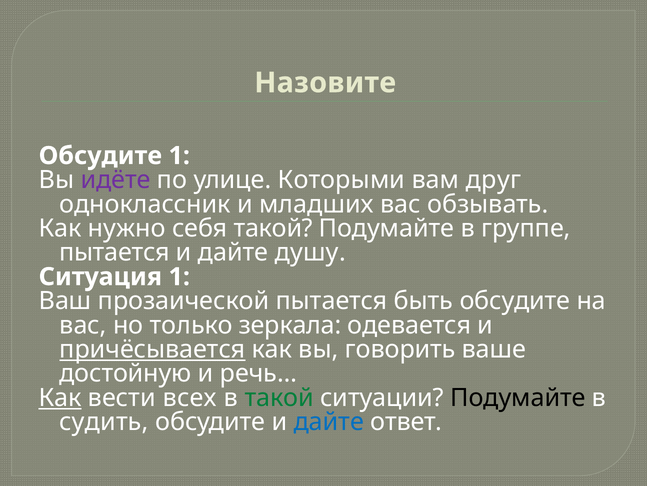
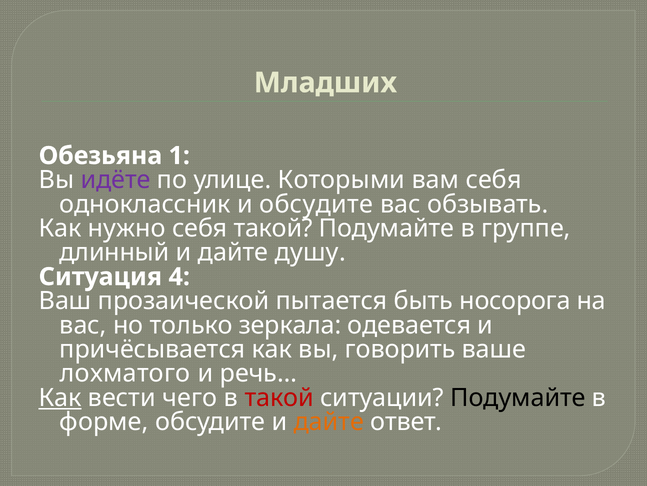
Назовите: Назовите -> Младших (325, 83)
Обсудите: Обсудите -> Обезьяна (100, 156)
вам друг: друг -> себя (494, 180)
и младших: младших -> обсудите (316, 204)
пытается: пытается -> длинный (114, 252)
Ситуация 1: 1 -> 4 (179, 276)
быть обсудите: обсудите -> носорога (515, 301)
причёсывается underline: present -> none (152, 349)
достойную: достойную -> лохматого (125, 373)
всех: всех -> чего (190, 397)
такой colour: green -> red (279, 397)
судить: судить -> форме (104, 421)
дайте colour: blue -> orange (329, 421)
